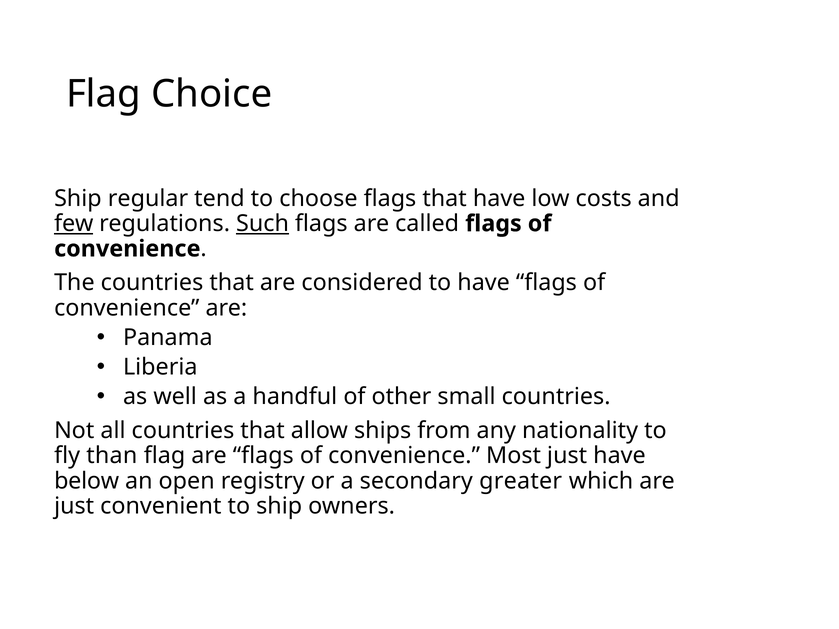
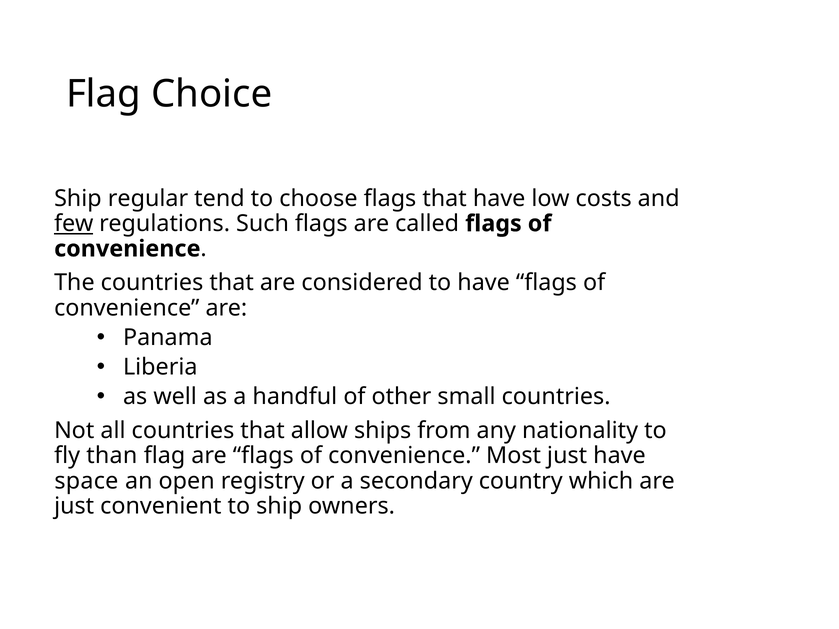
Such underline: present -> none (263, 224)
below: below -> space (86, 481)
greater: greater -> country (521, 481)
